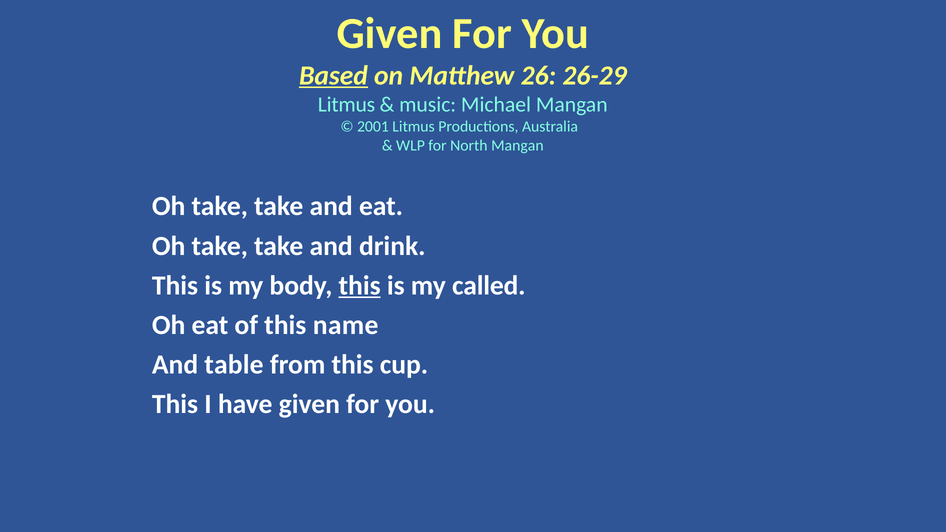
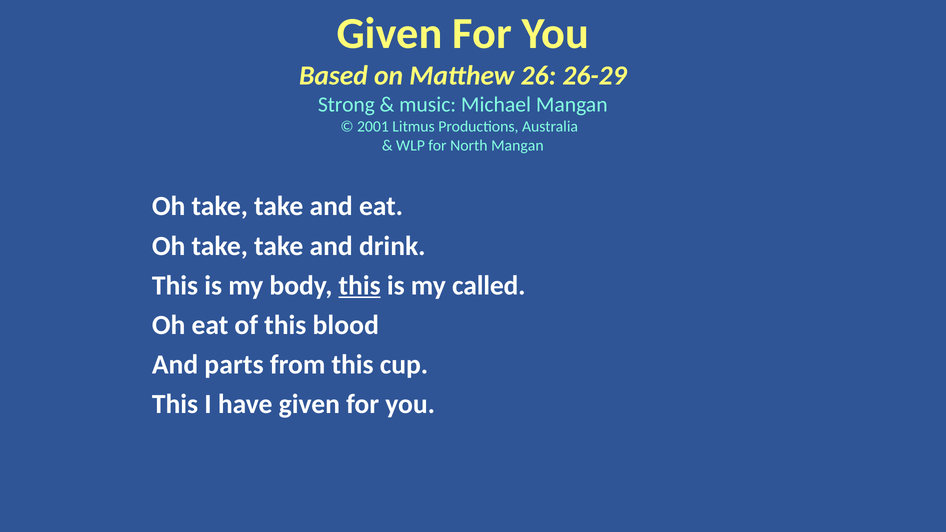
Based underline: present -> none (333, 75)
Litmus: Litmus -> Strong (346, 105)
name: name -> blood (346, 325)
table: table -> parts (234, 365)
